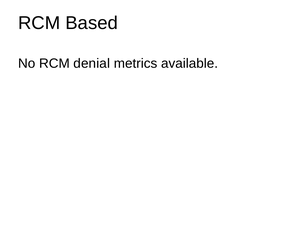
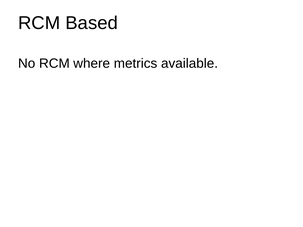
denial: denial -> where (92, 64)
